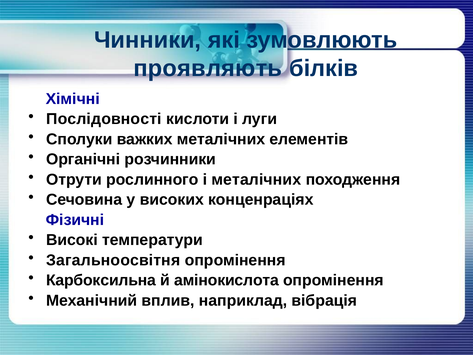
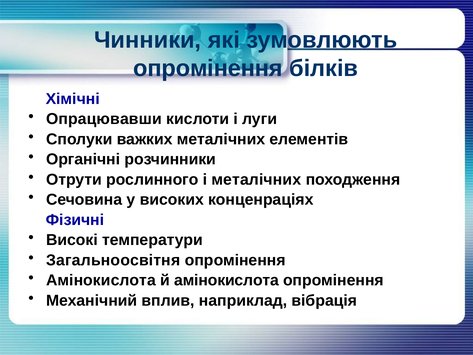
проявляють: проявляють -> опромінення (208, 68)
Послідовності: Послідовності -> Опрацювавши (104, 119)
Карбоксильна: Карбоксильна -> Амінокислота (101, 280)
